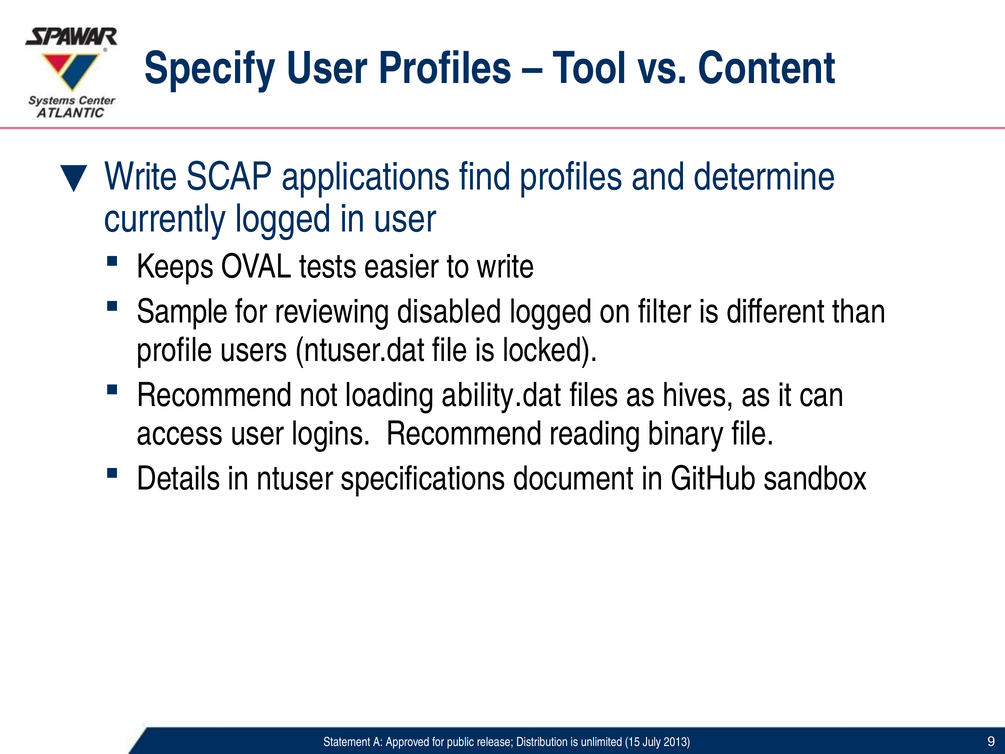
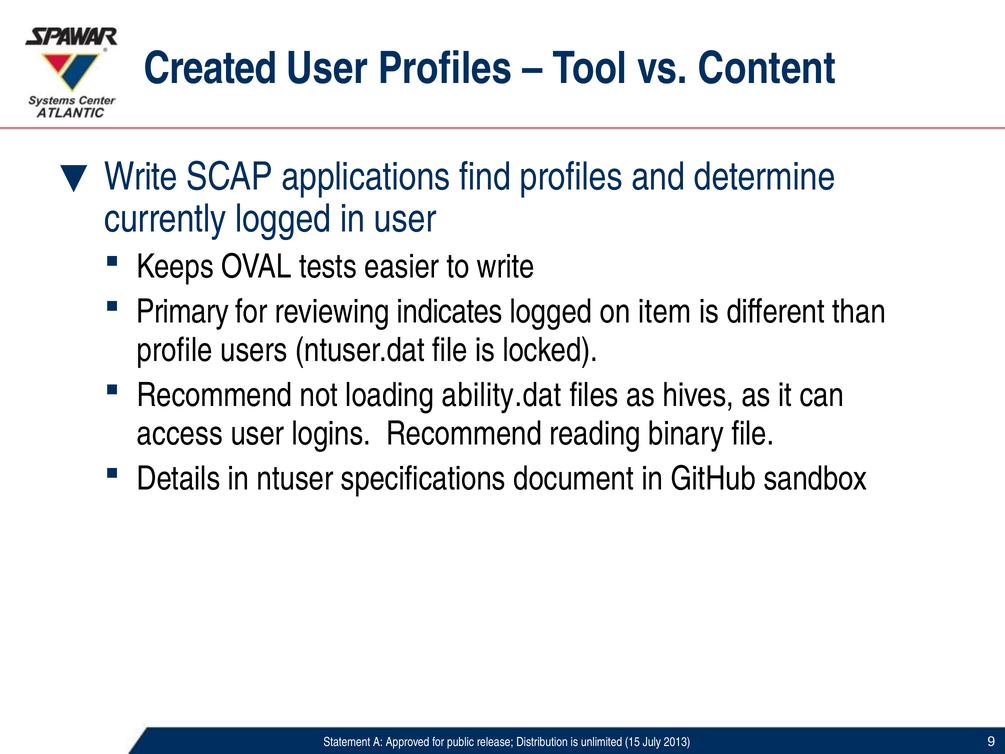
Specify: Specify -> Created (210, 68)
Sample: Sample -> Primary (182, 312)
disabled: disabled -> indicates (450, 312)
filter: filter -> item (665, 312)
